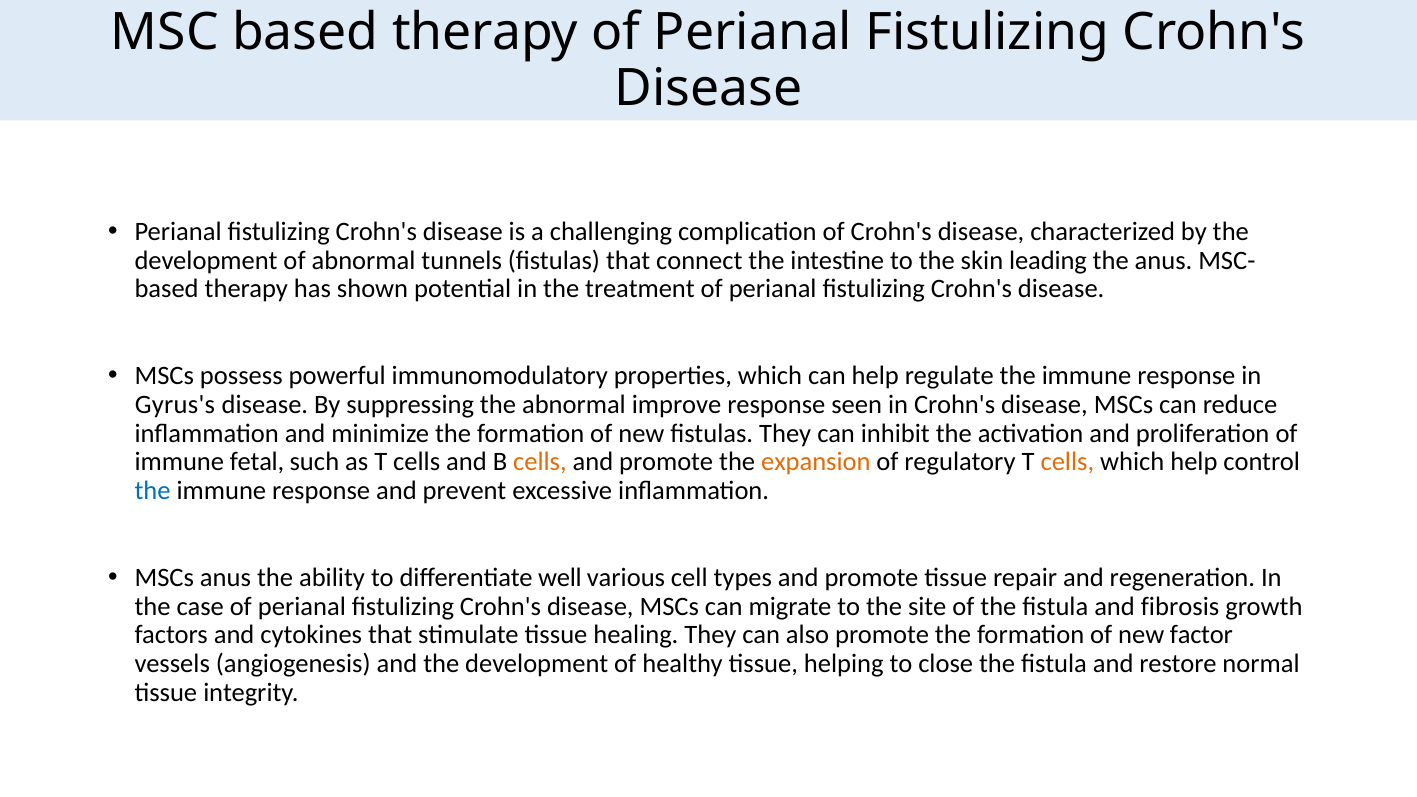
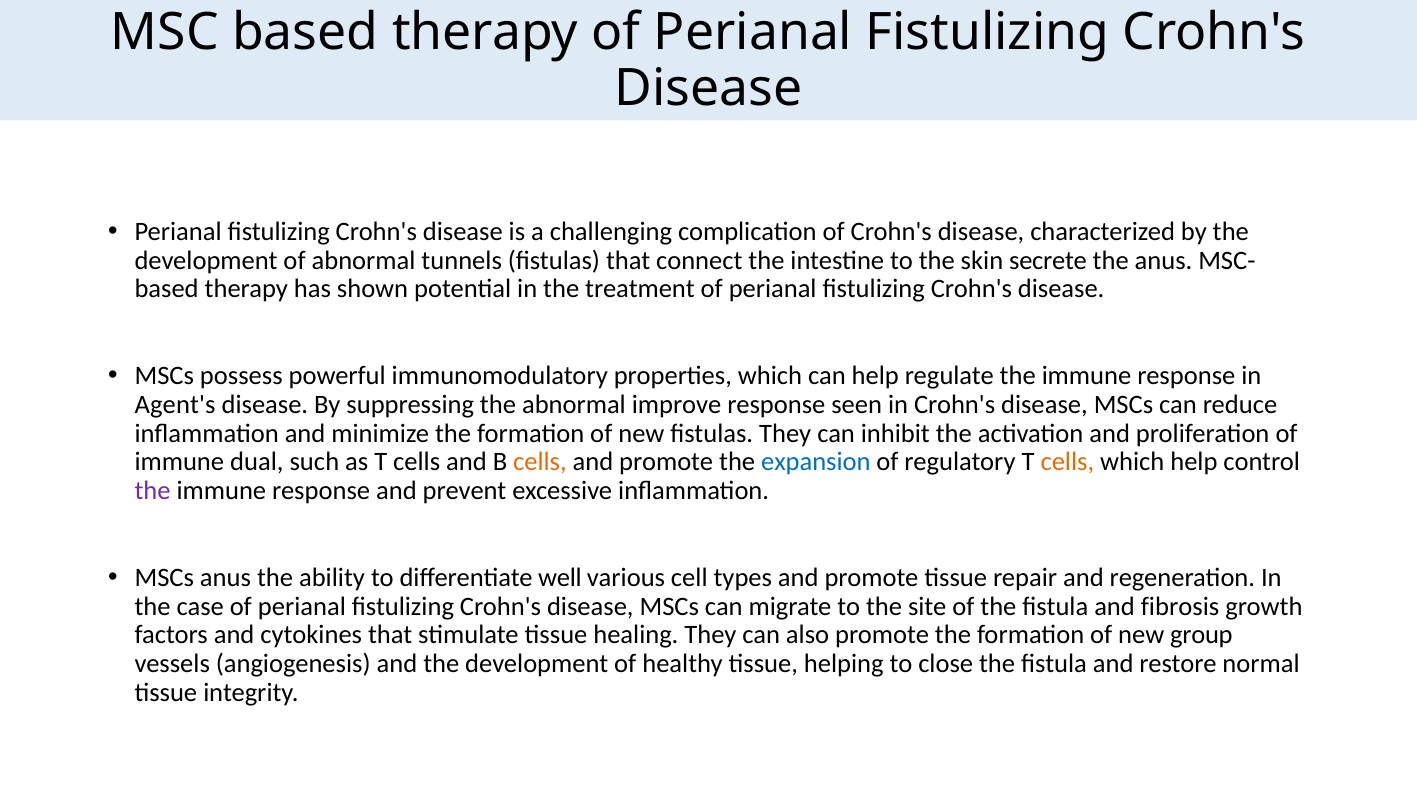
leading: leading -> secrete (1048, 260)
Gyrus's: Gyrus's -> Agent's (175, 405)
fetal: fetal -> dual (257, 462)
expansion colour: orange -> blue (816, 462)
the colour: blue -> purple (153, 491)
factor: factor -> group (1201, 635)
